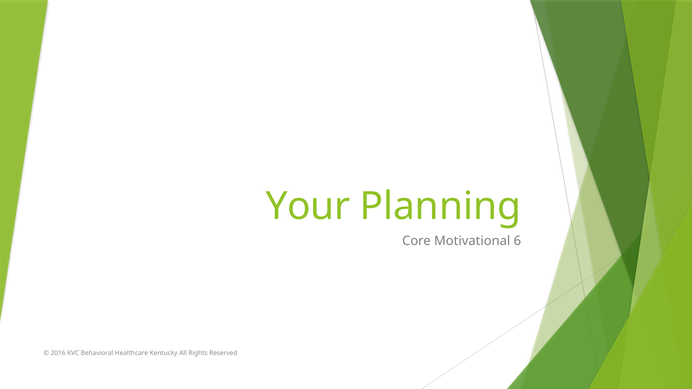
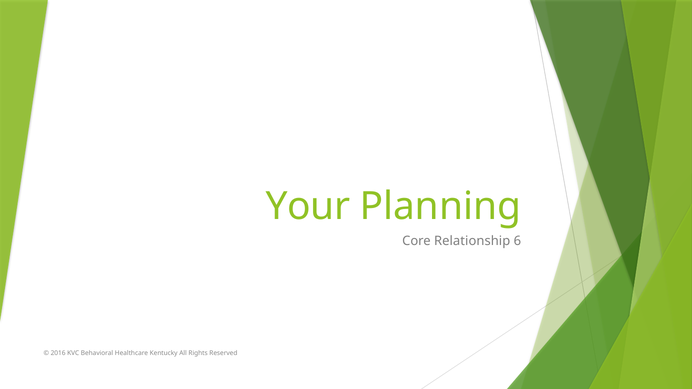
Motivational: Motivational -> Relationship (472, 241)
